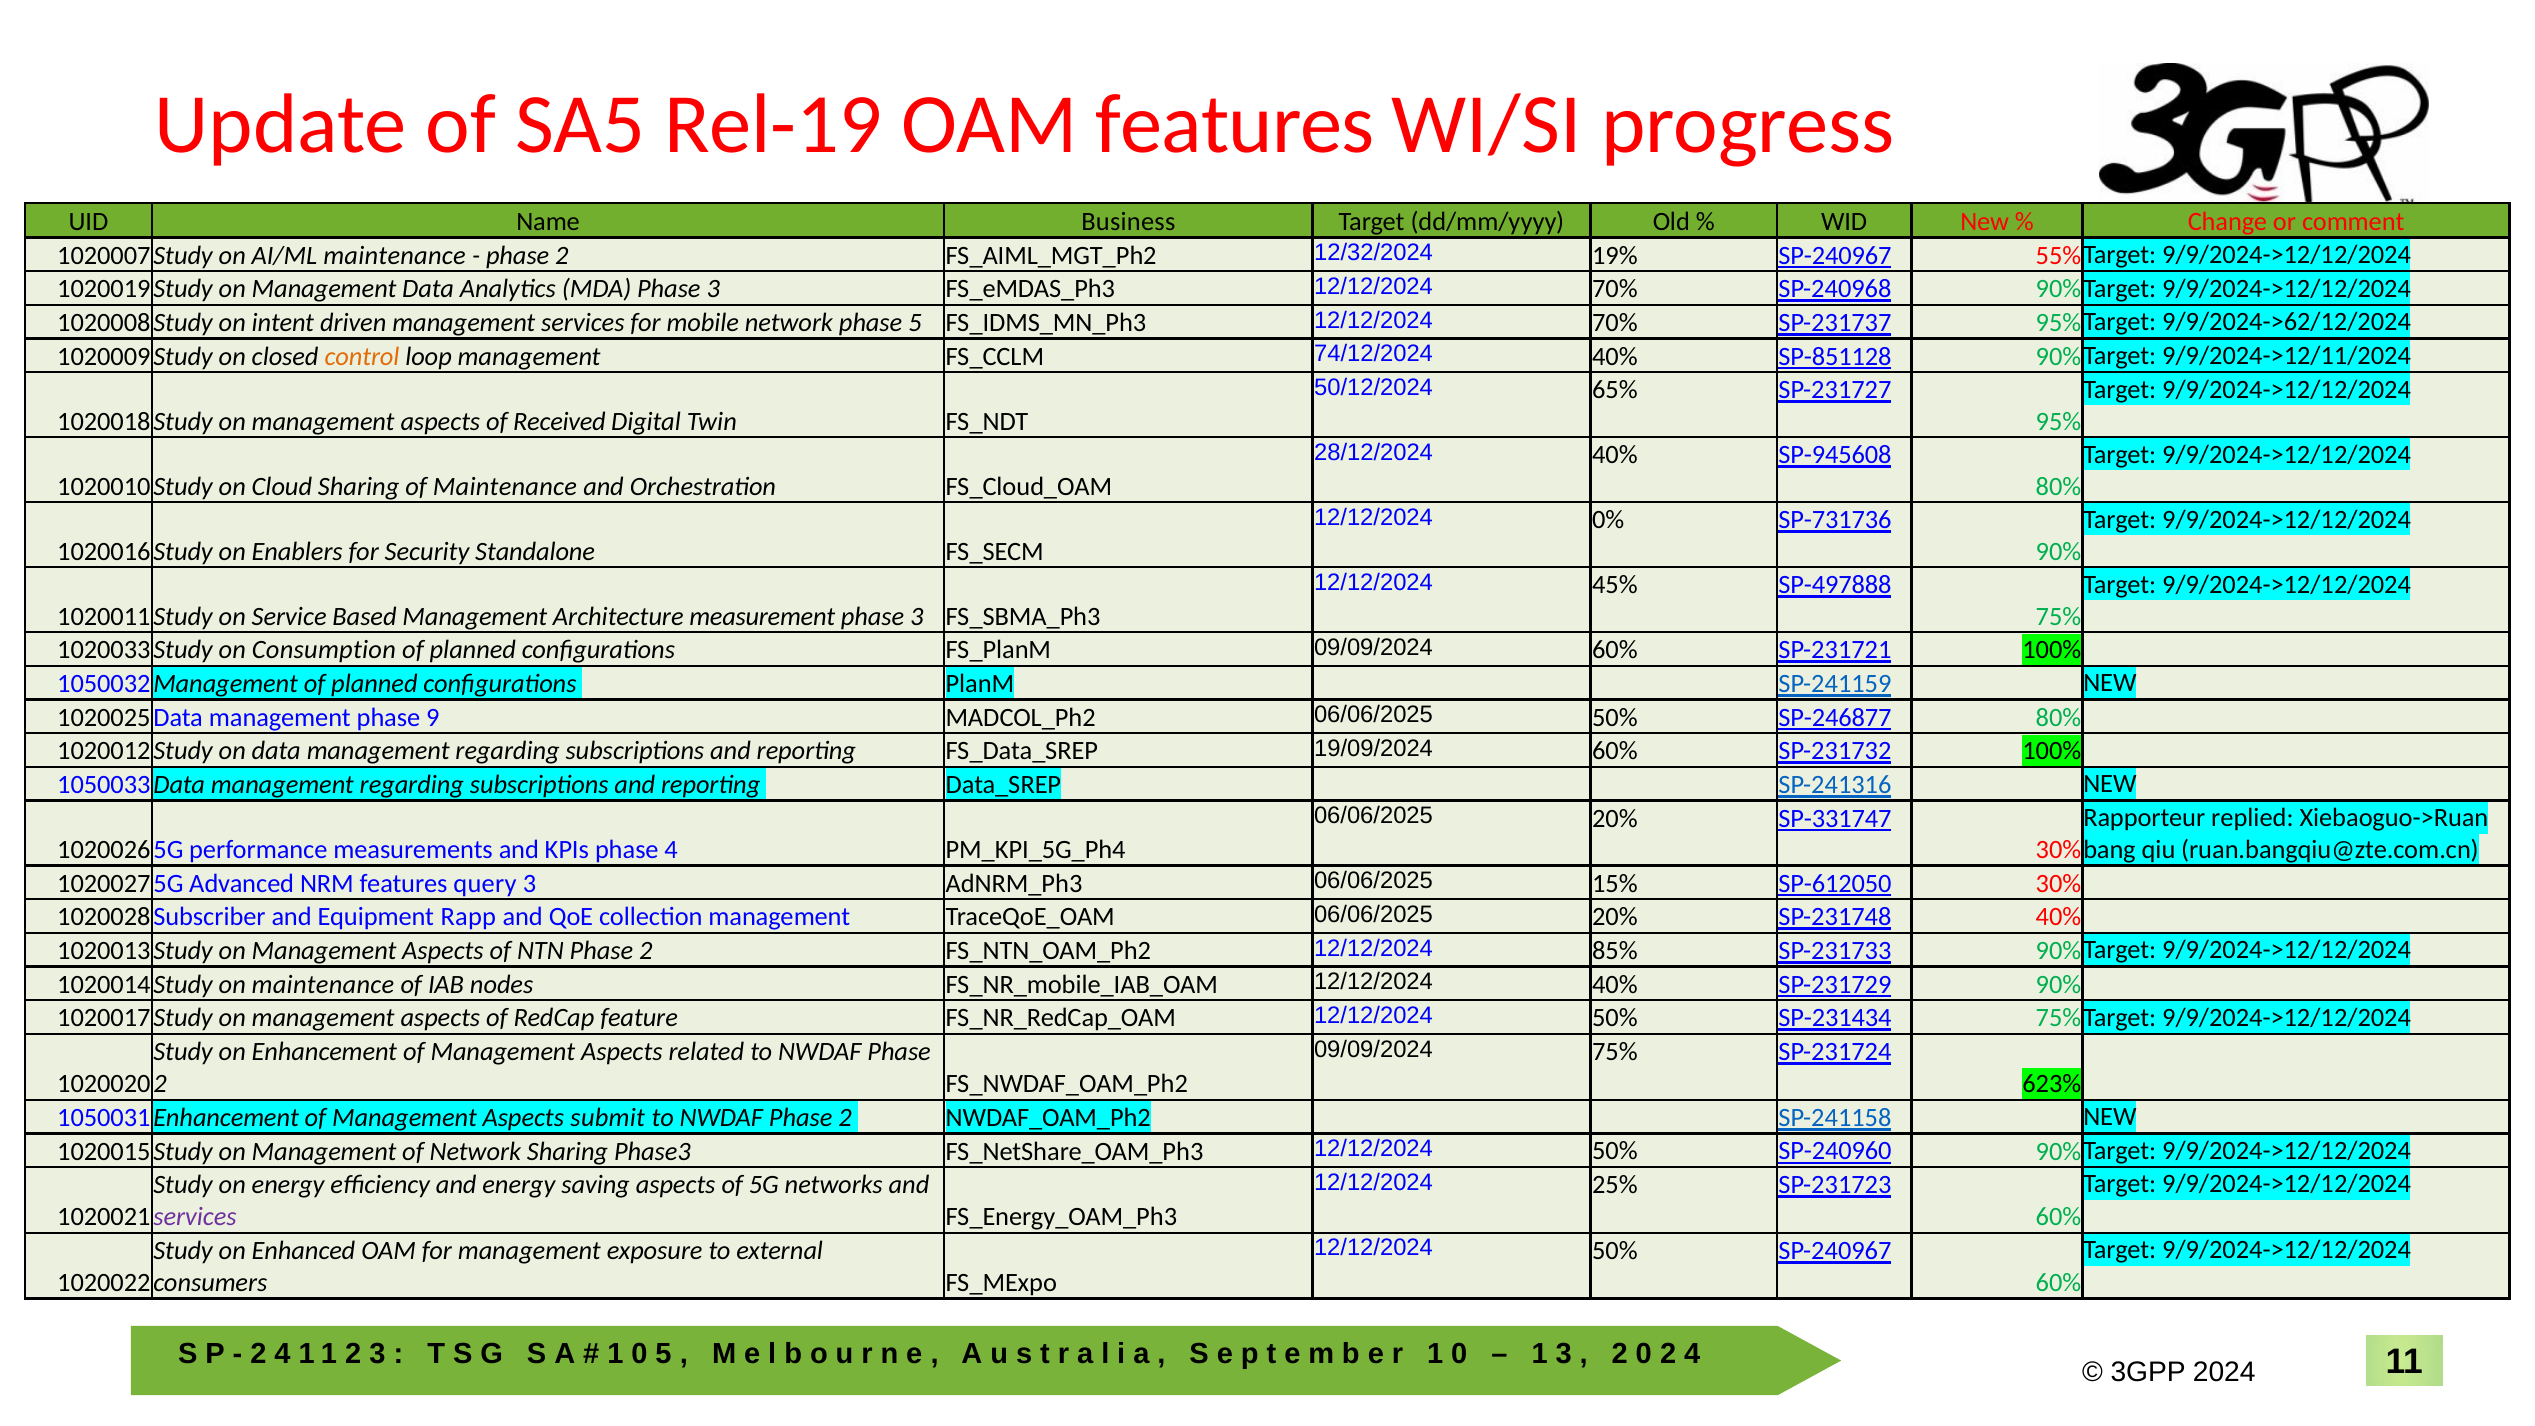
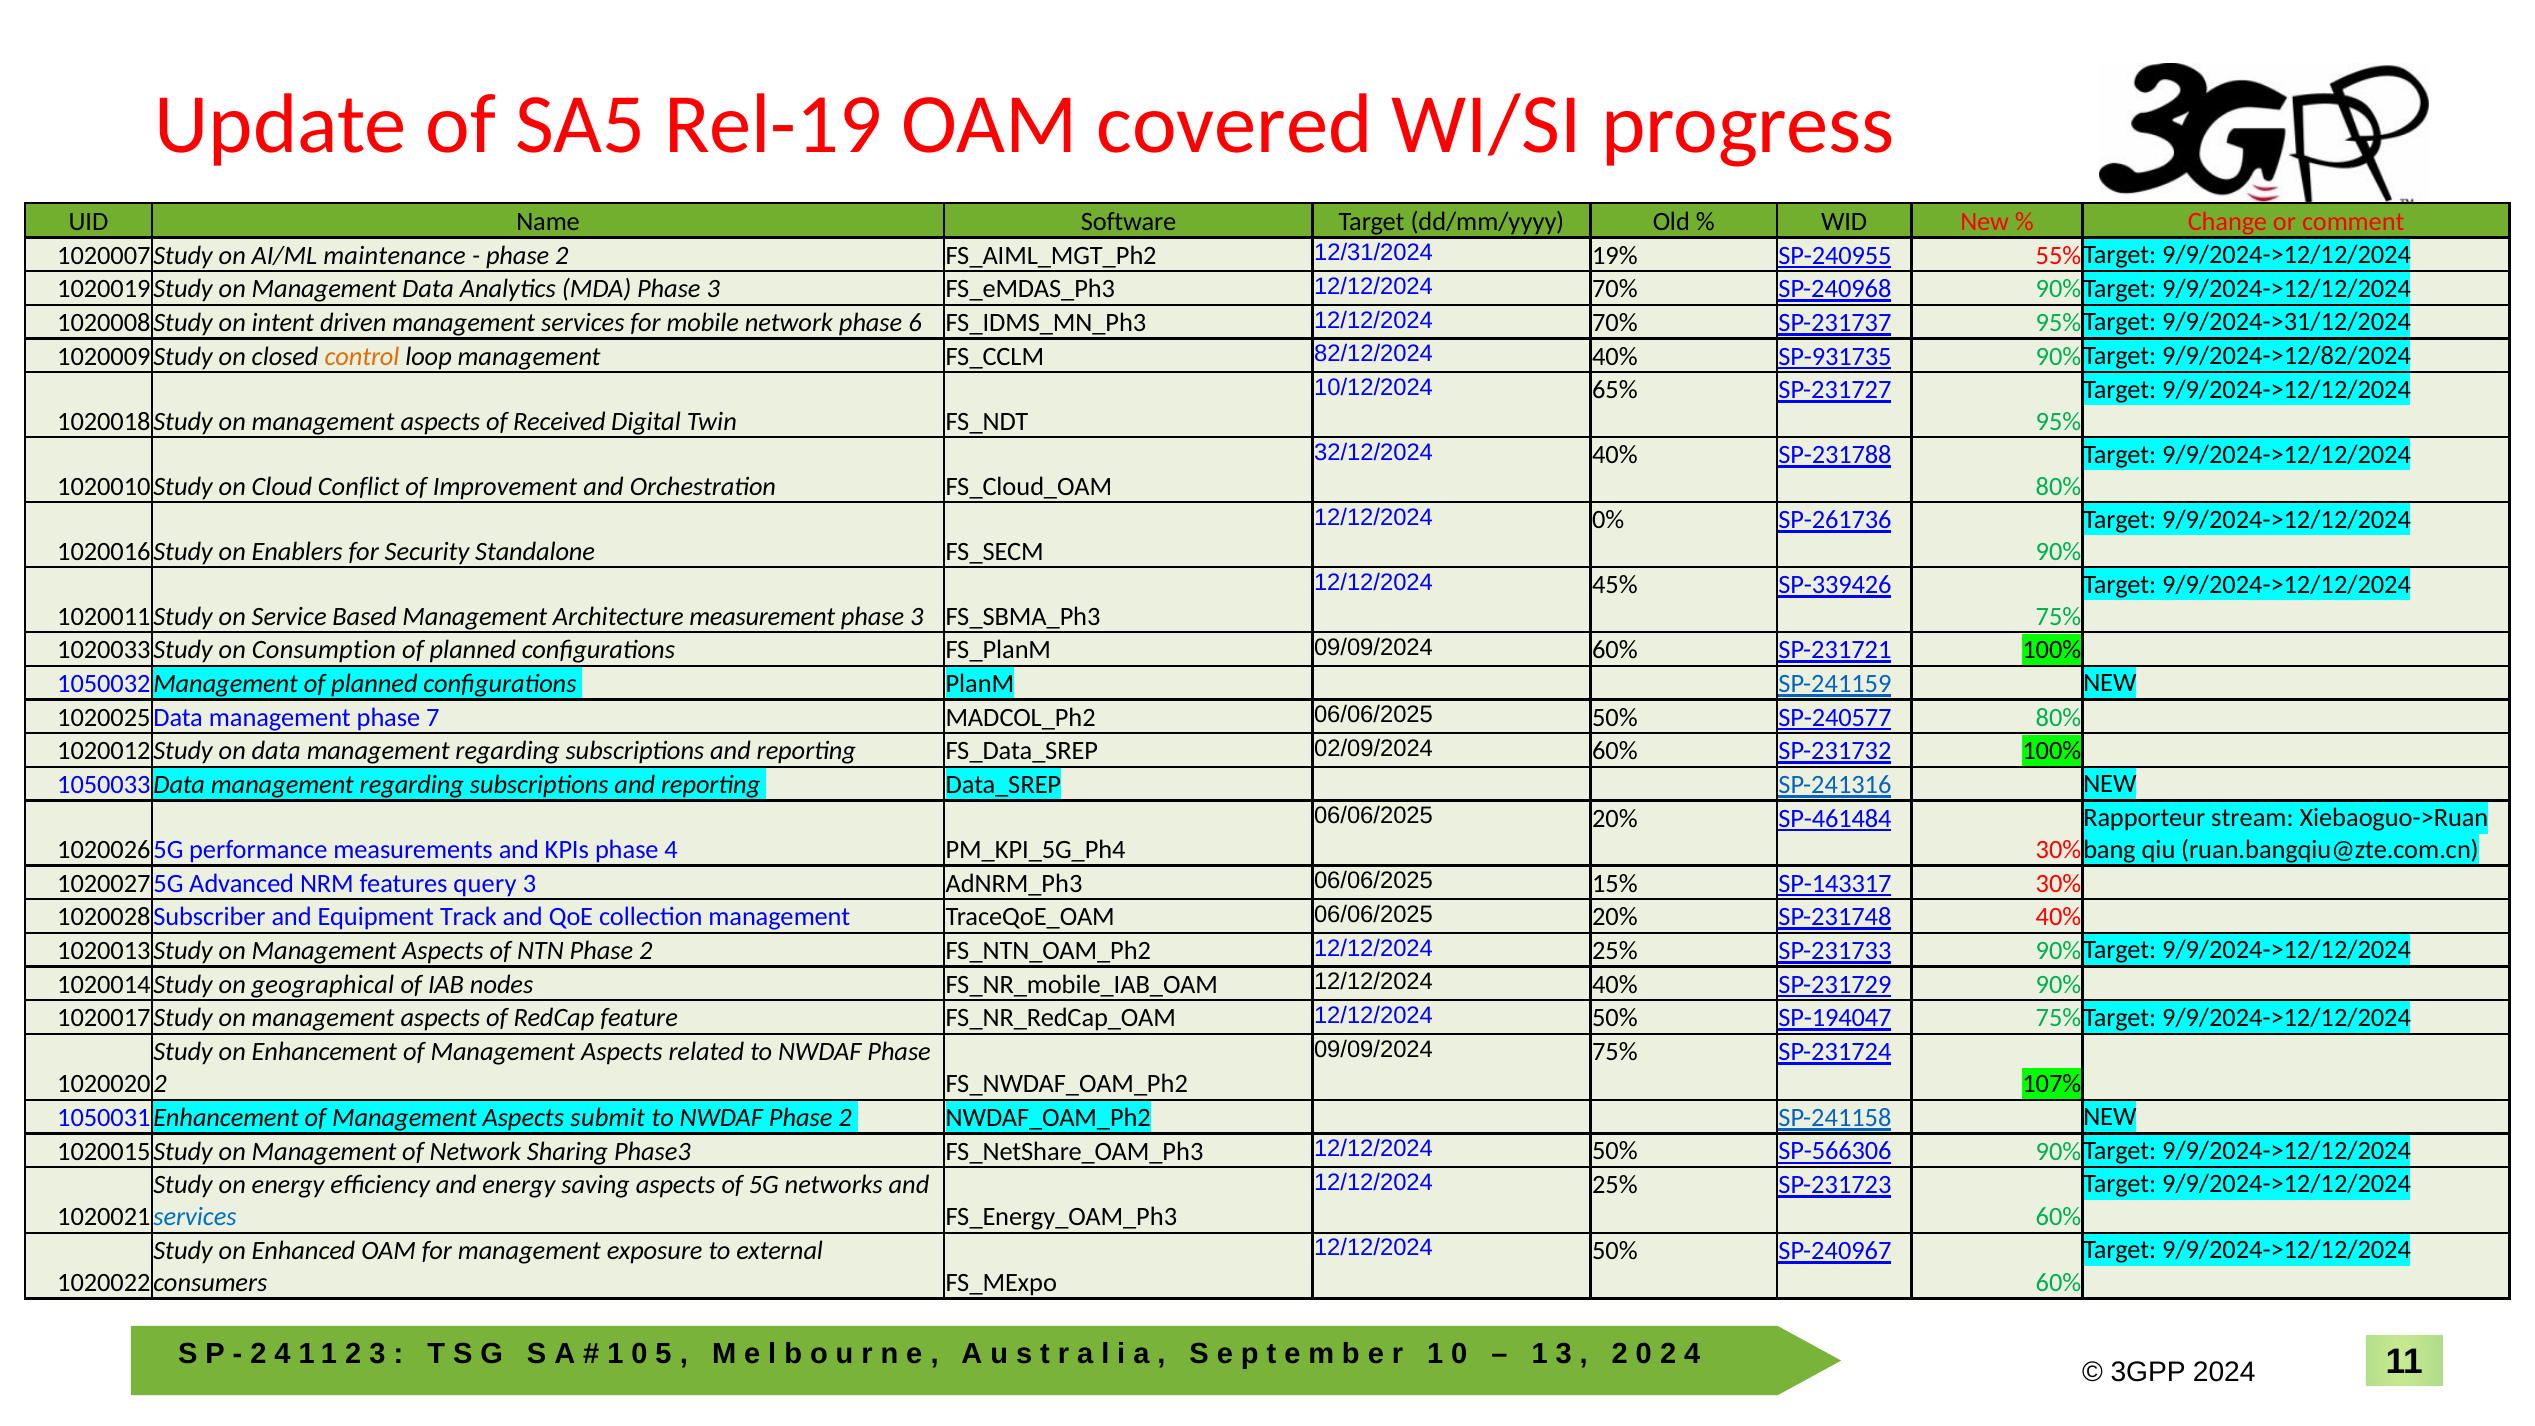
OAM features: features -> covered (1235, 125)
Business: Business -> Software (1129, 222)
12/32/2024: 12/32/2024 -> 12/31/2024 (1374, 253)
19% SP-240967: SP-240967 -> SP-240955 (1835, 255)
phase 5: 5 -> 6 (915, 323)
9/9/2024->62/12/2024: 9/9/2024->62/12/2024 -> 9/9/2024->31/12/2024 (2287, 322)
74/12/2024: 74/12/2024 -> 82/12/2024 (1374, 354)
SP-851128: SP-851128 -> SP-931735 (1835, 356)
9/9/2024->12/11/2024: 9/9/2024->12/11/2024 -> 9/9/2024->12/82/2024 (2287, 356)
50/12/2024: 50/12/2024 -> 10/12/2024 (1374, 388)
28/12/2024: 28/12/2024 -> 32/12/2024 (1374, 452)
SP-945608: SP-945608 -> SP-231788 (1835, 455)
Cloud Sharing: Sharing -> Conflict (359, 486)
of Maintenance: Maintenance -> Improvement (505, 486)
SP-731736: SP-731736 -> SP-261736 (1835, 520)
SP-497888: SP-497888 -> SP-339426 (1835, 585)
9: 9 -> 7 (433, 717)
SP-246877: SP-246877 -> SP-240577 (1835, 717)
19/09/2024: 19/09/2024 -> 02/09/2024 (1374, 748)
SP-331747: SP-331747 -> SP-461484 (1835, 818)
replied: replied -> stream (2252, 818)
SP-612050: SP-612050 -> SP-143317 (1835, 883)
Rapp: Rapp -> Track (469, 917)
85%: 85% -> 25% (1615, 951)
on maintenance: maintenance -> geographical (323, 984)
SP-231434: SP-231434 -> SP-194047 (1835, 1018)
623%: 623% -> 107% (2052, 1084)
SP-240960: SP-240960 -> SP-566306 (1835, 1151)
services colour: purple -> blue (195, 1217)
